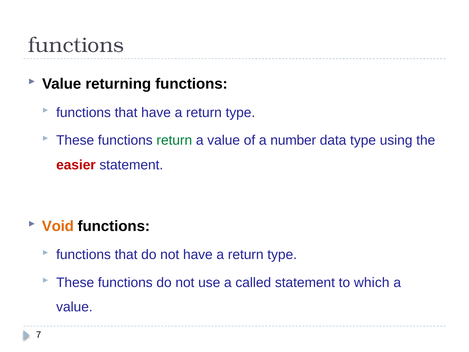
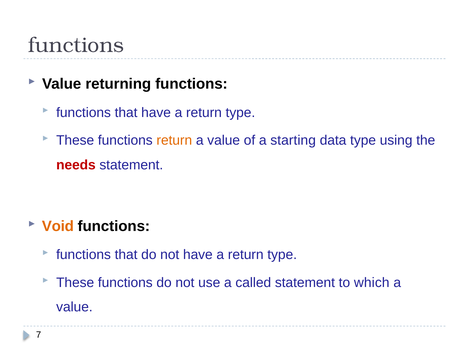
return colour: green -> orange (174, 140)
number: number -> starting (293, 140)
easier: easier -> needs (76, 165)
